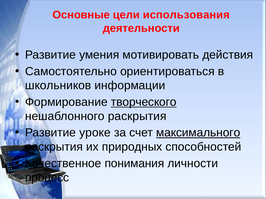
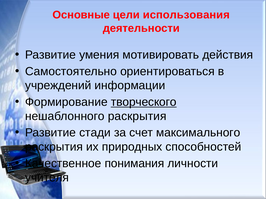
школьников: школьников -> учреждений (58, 86)
уроке: уроке -> стади (95, 133)
максимального underline: present -> none (198, 133)
процесс: процесс -> учителя (47, 178)
